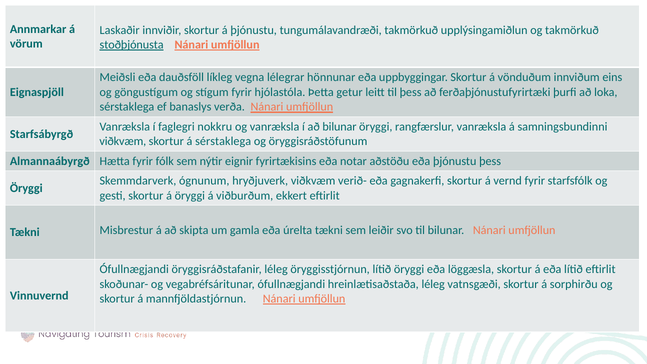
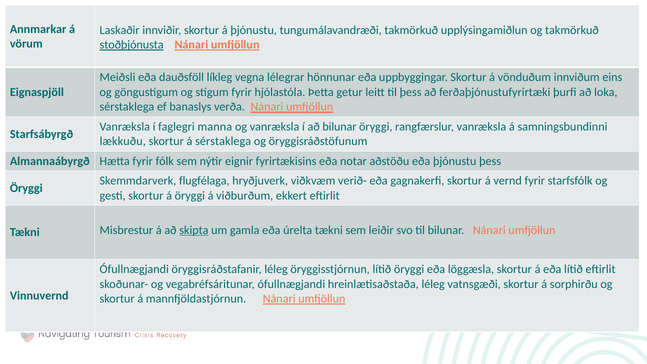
nokkru: nokkru -> manna (215, 127)
viðkvæm: viðkvæm -> lækkuðu (123, 141)
ógnunum: ógnunum -> flugfélaga (204, 181)
skipta underline: none -> present (194, 230)
